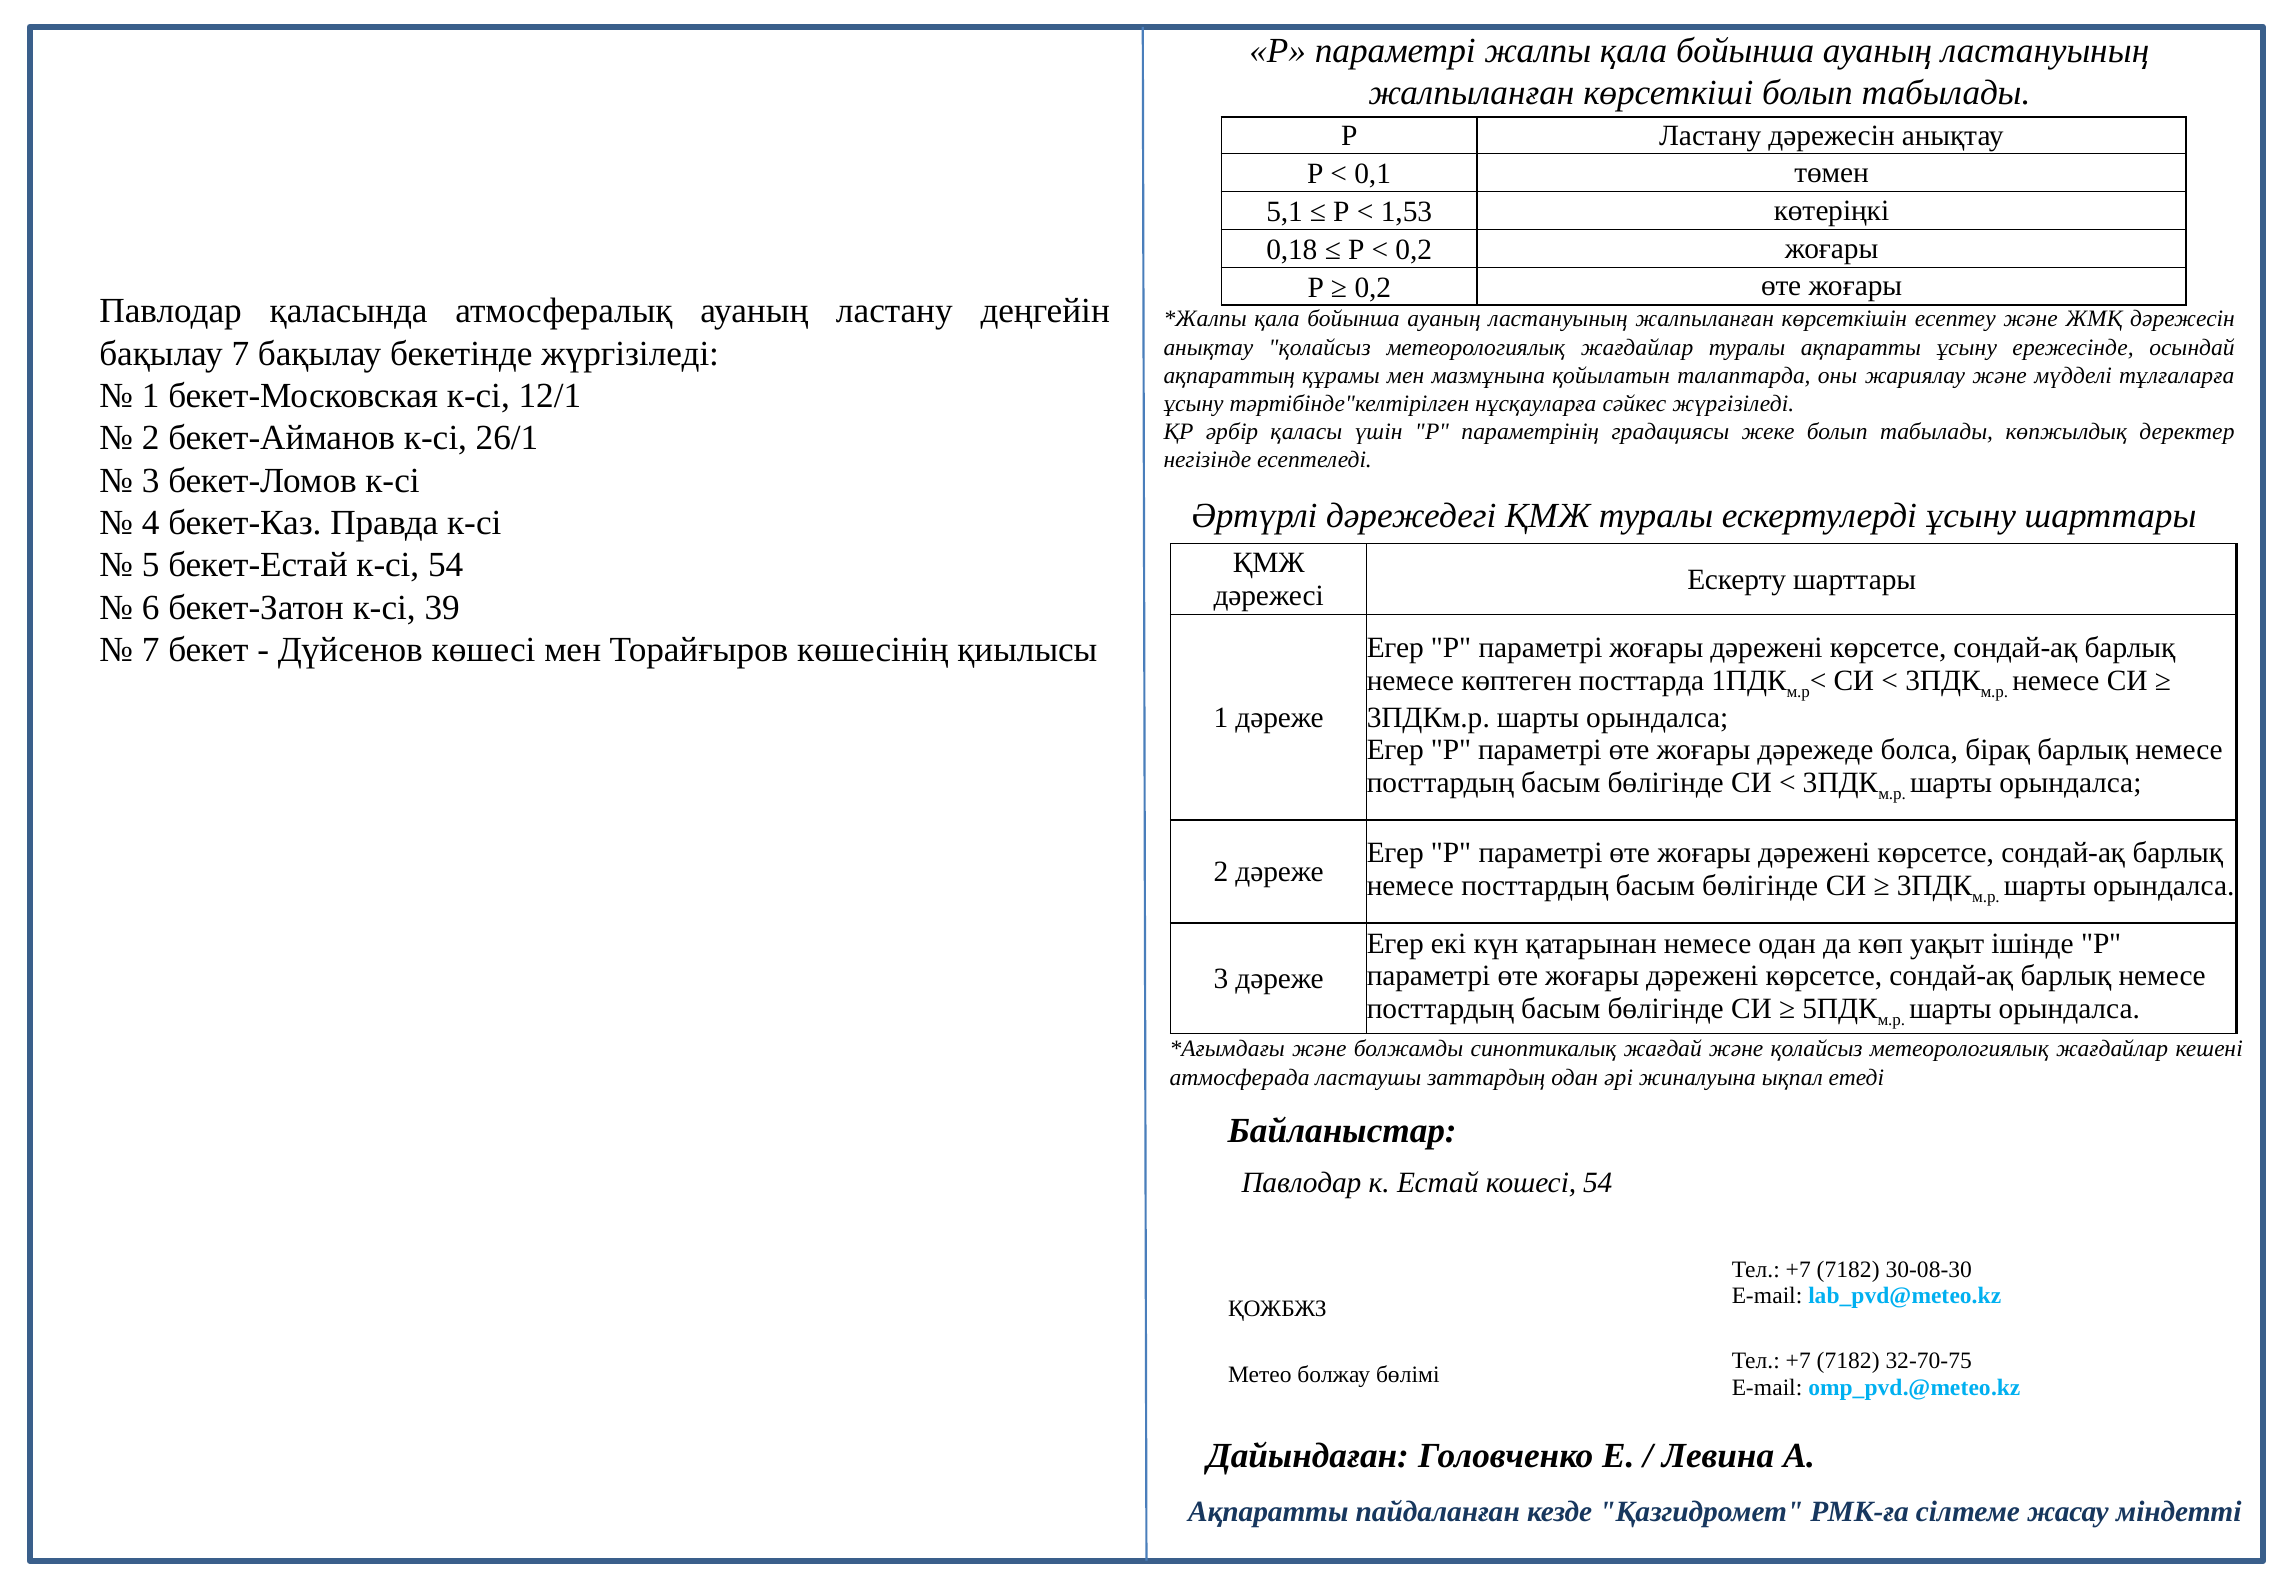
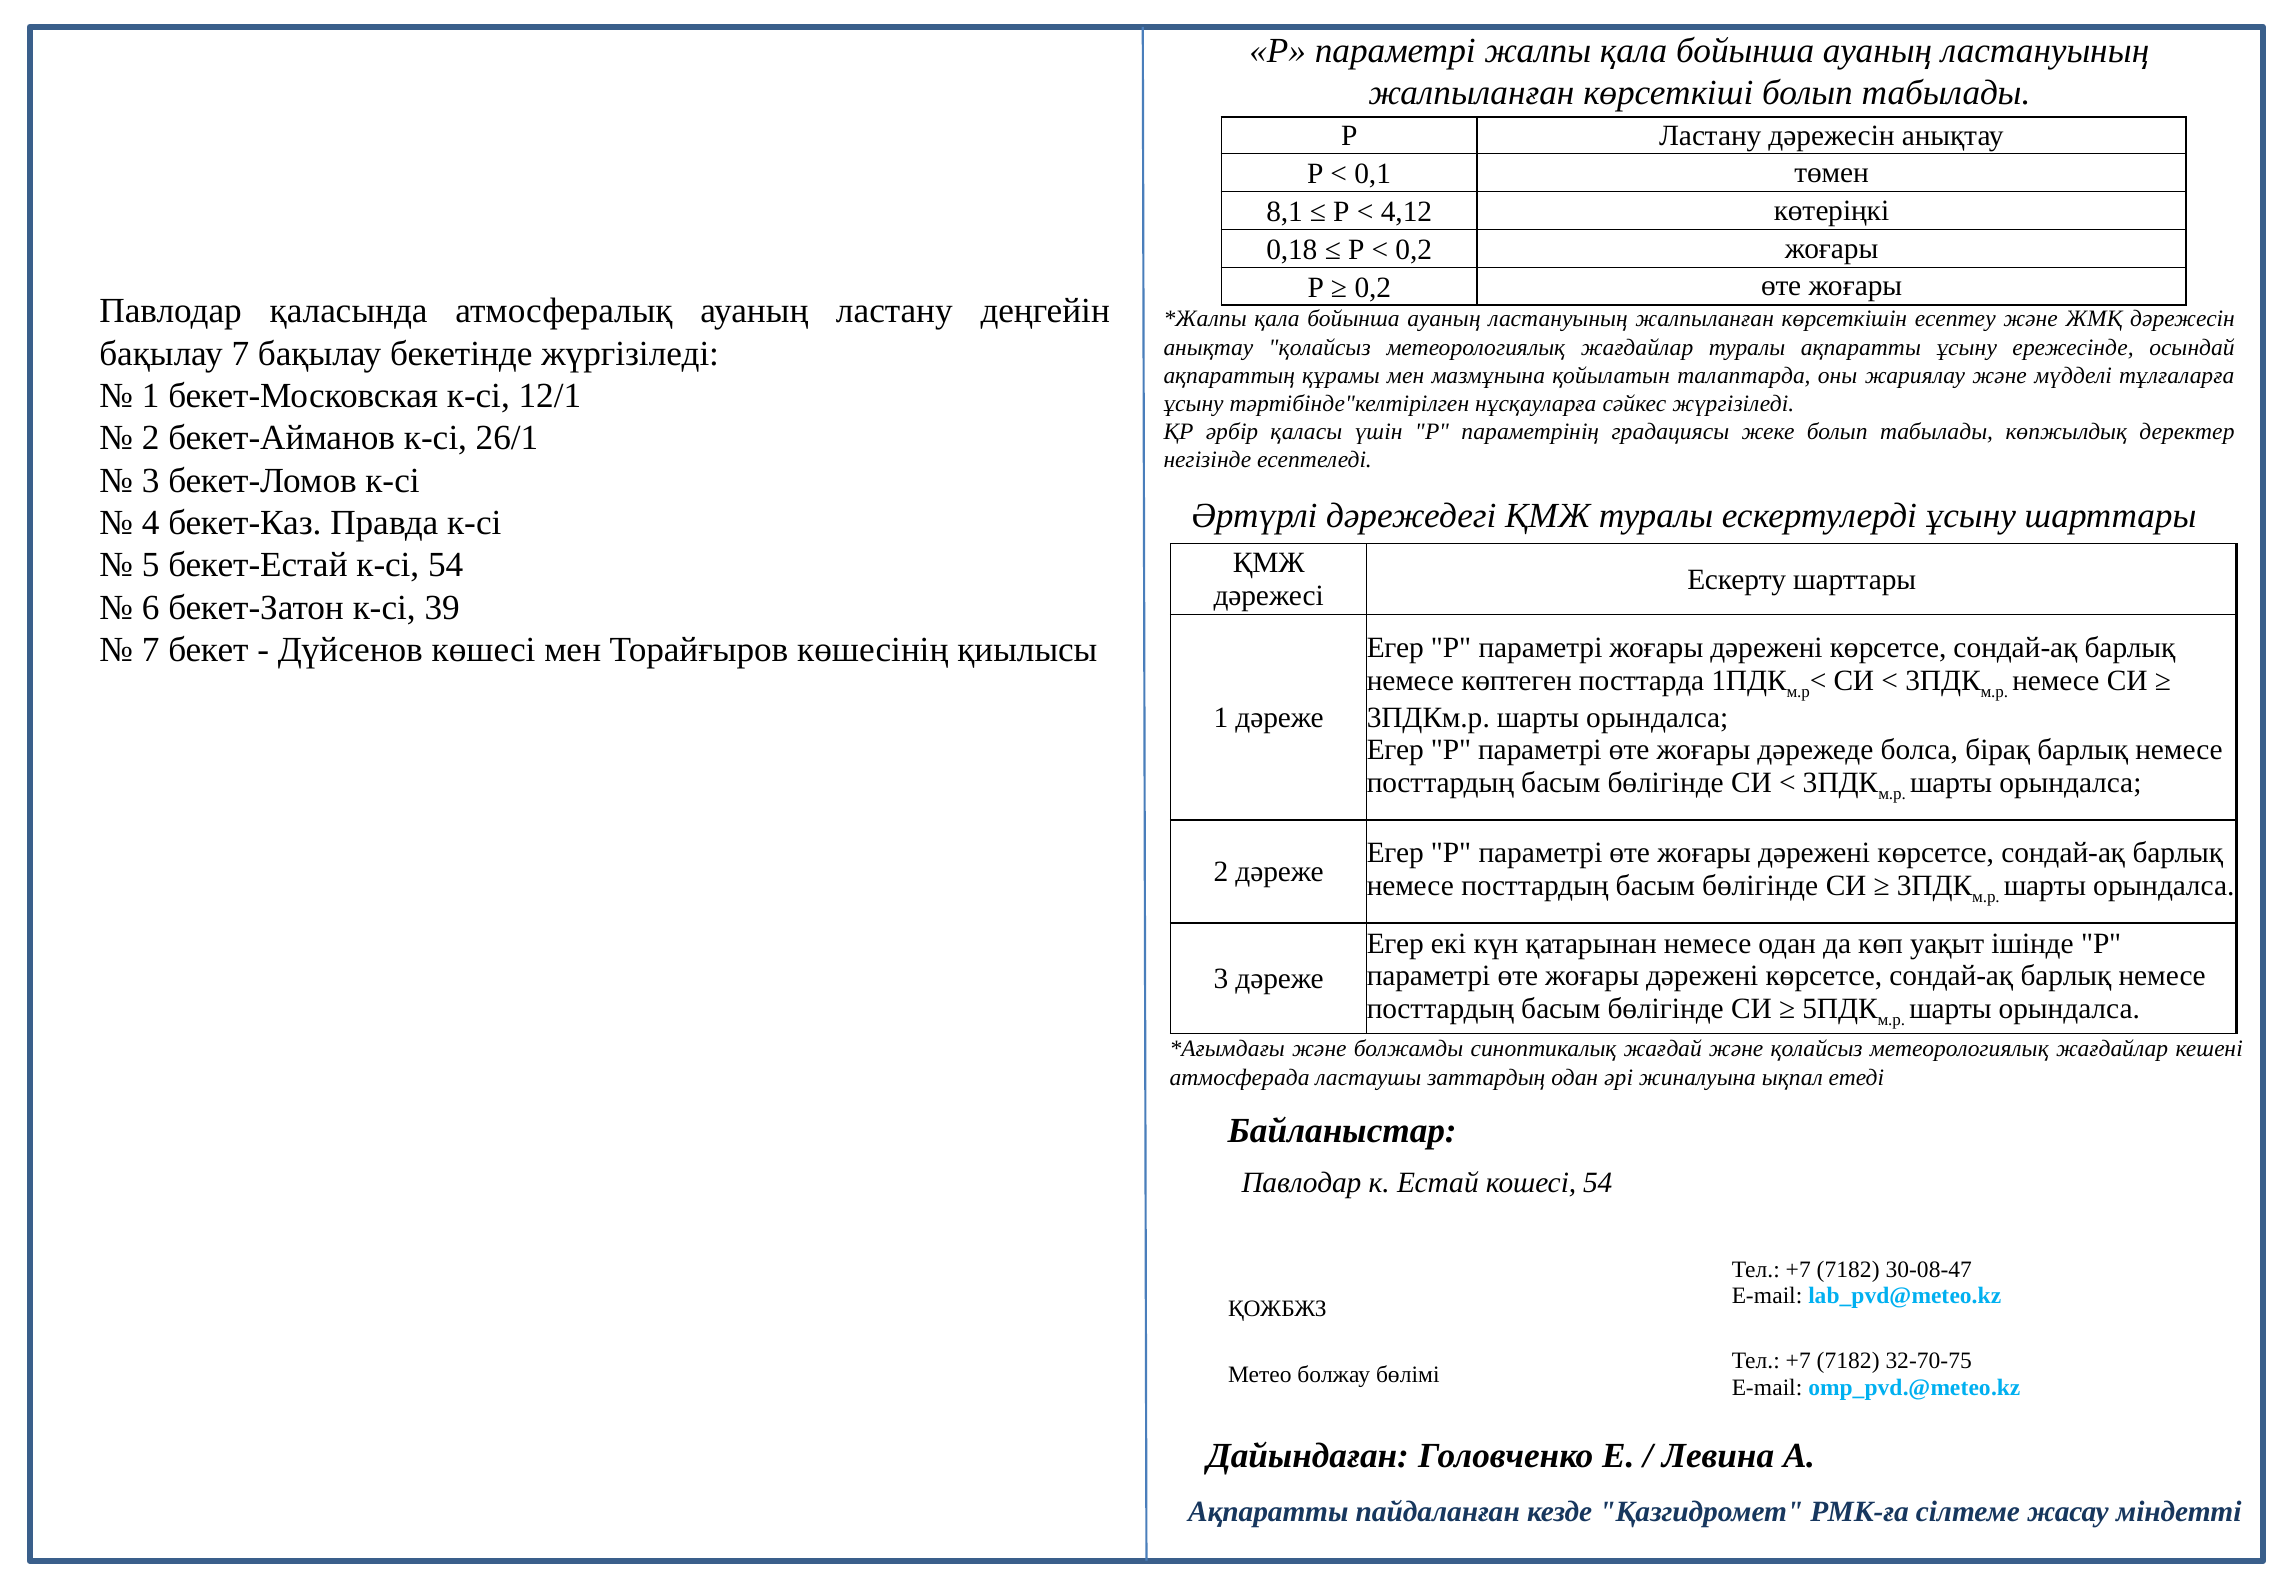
5,1: 5,1 -> 8,1 (1285, 212)
1,53: 1,53 -> 4,12 (1407, 212)
30-08-30: 30-08-30 -> 30-08-47 (1929, 1269)
